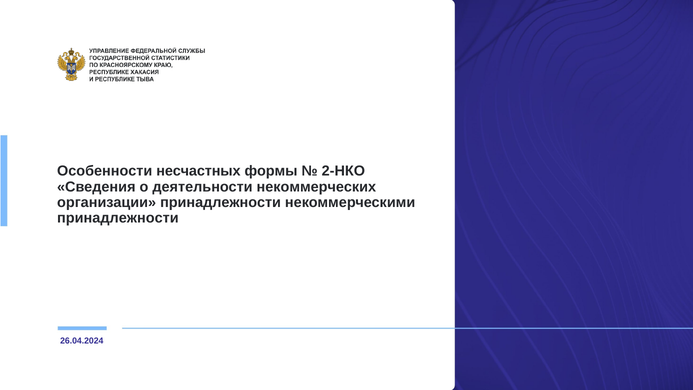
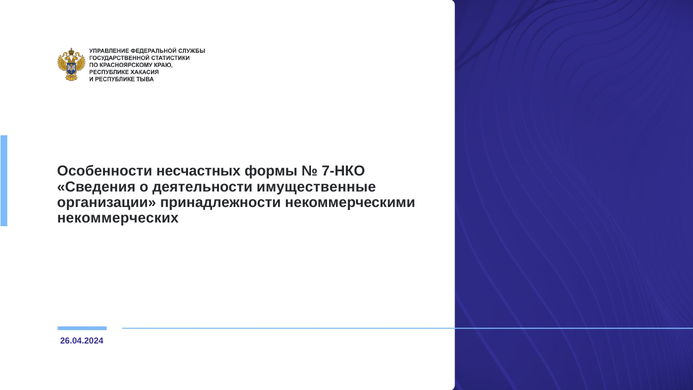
2-НКО: 2-НКО -> 7-НКО (343, 171)
некоммерческих: некоммерческих -> имущественные (316, 187)
принадлежности: принадлежности -> некоммерческих (118, 218)
